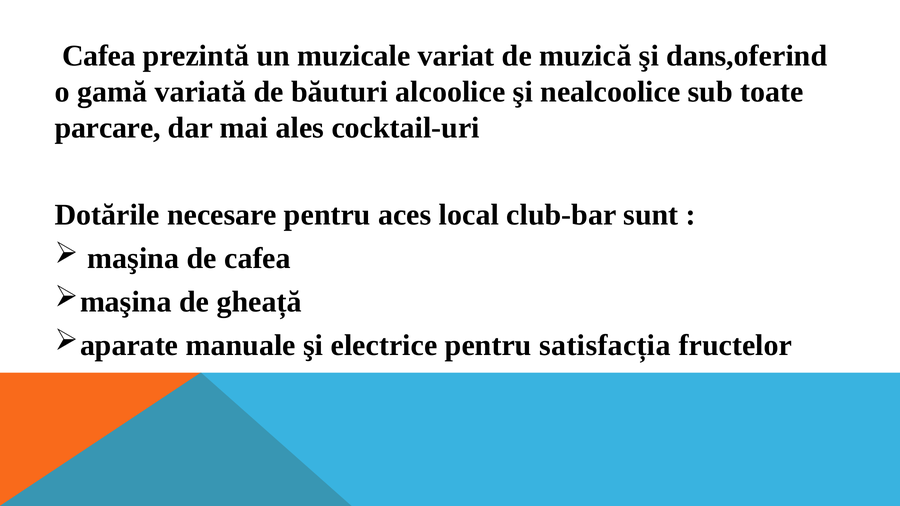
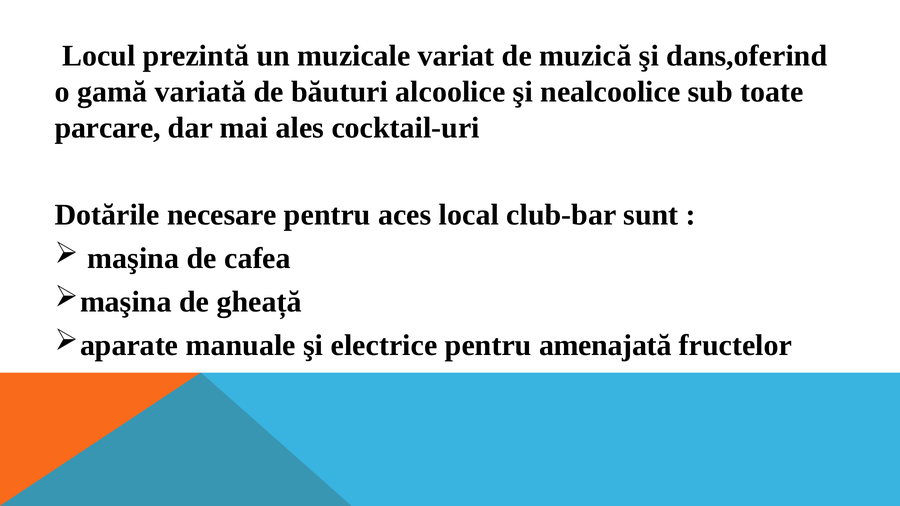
Cafea: Cafea -> Locul (99, 56)
satisfacția: satisfacția -> amenajată (605, 346)
